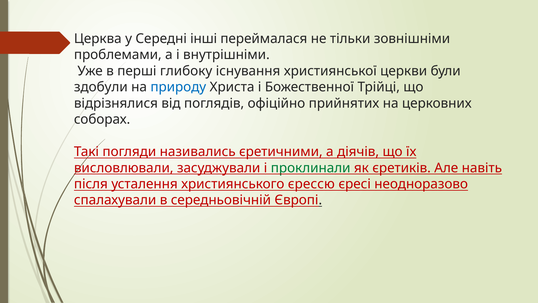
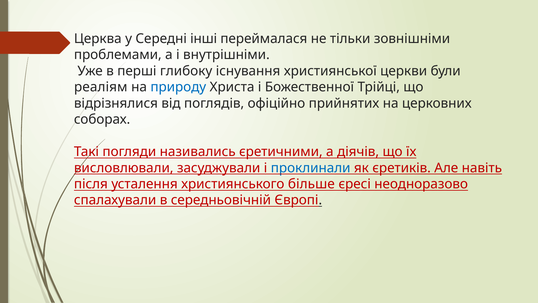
здобули: здобули -> реаліям (101, 87)
проклинали colour: green -> blue (311, 168)
єрессю: єрессю -> більше (311, 184)
